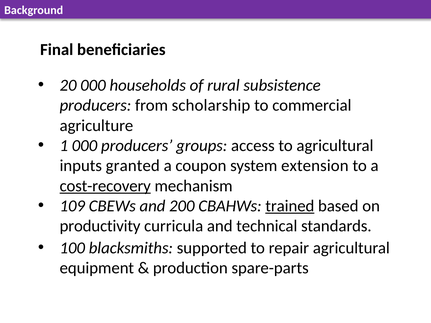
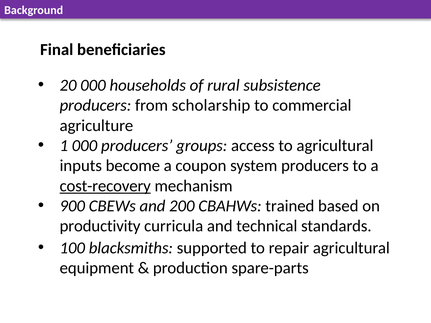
granted: granted -> become (133, 166)
system extension: extension -> producers (315, 166)
109: 109 -> 900 (72, 206)
trained underline: present -> none (290, 206)
